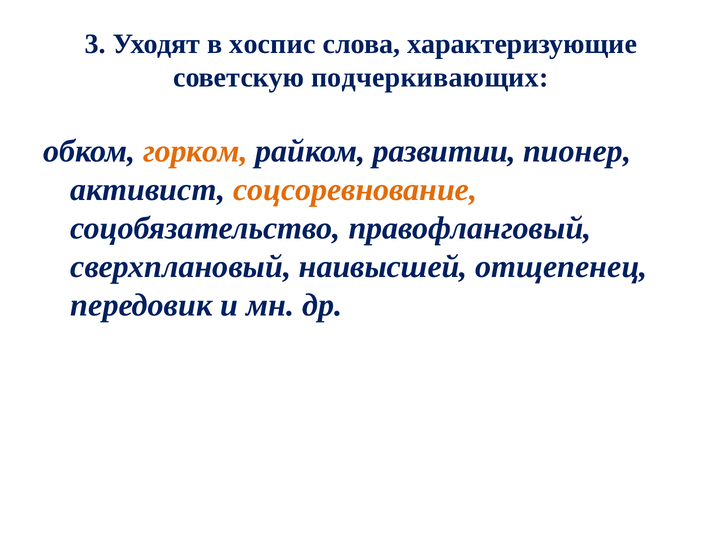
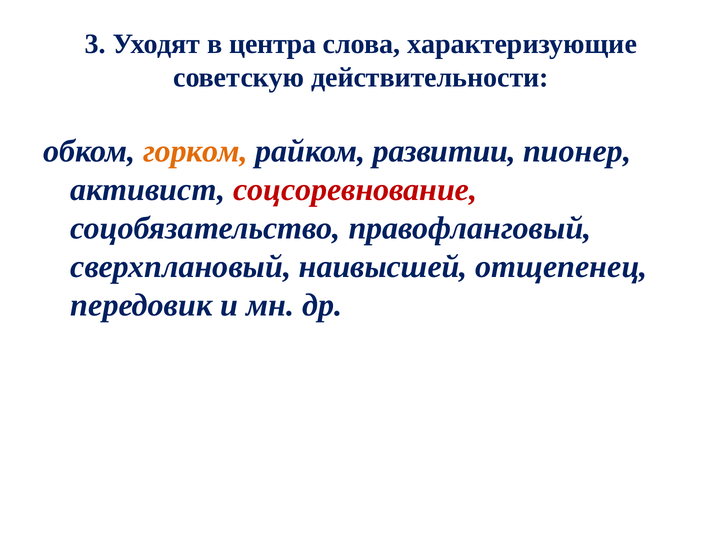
хоспис: хоспис -> центра (273, 44)
подчеркивающих: подчеркивающих -> действительности (430, 78)
соцсоревнование colour: orange -> red (355, 190)
